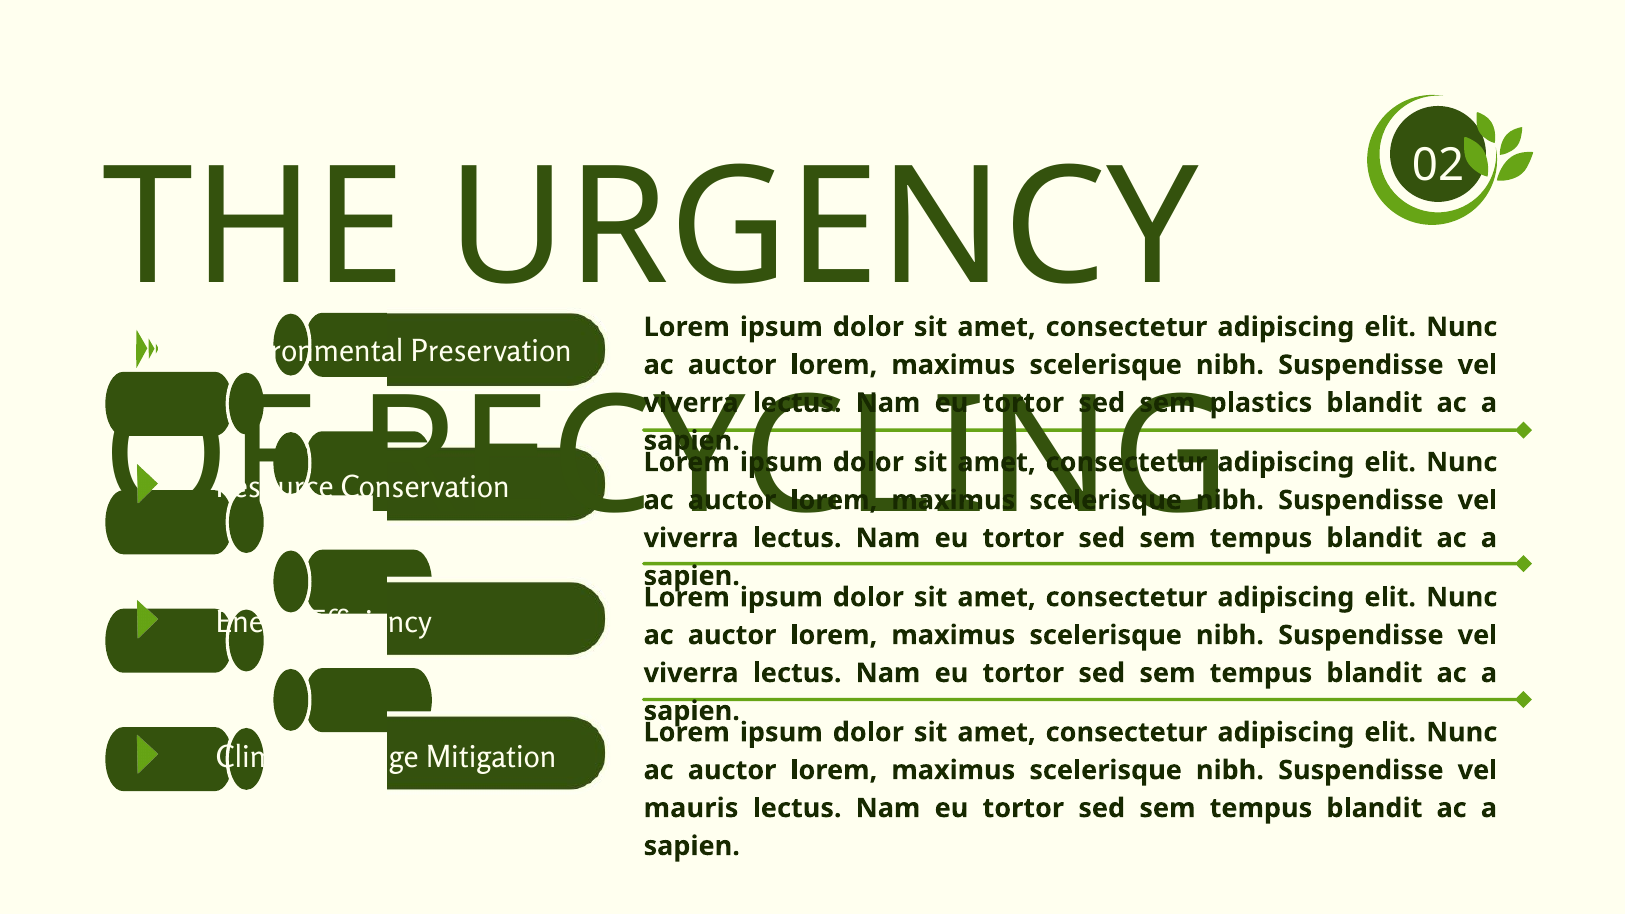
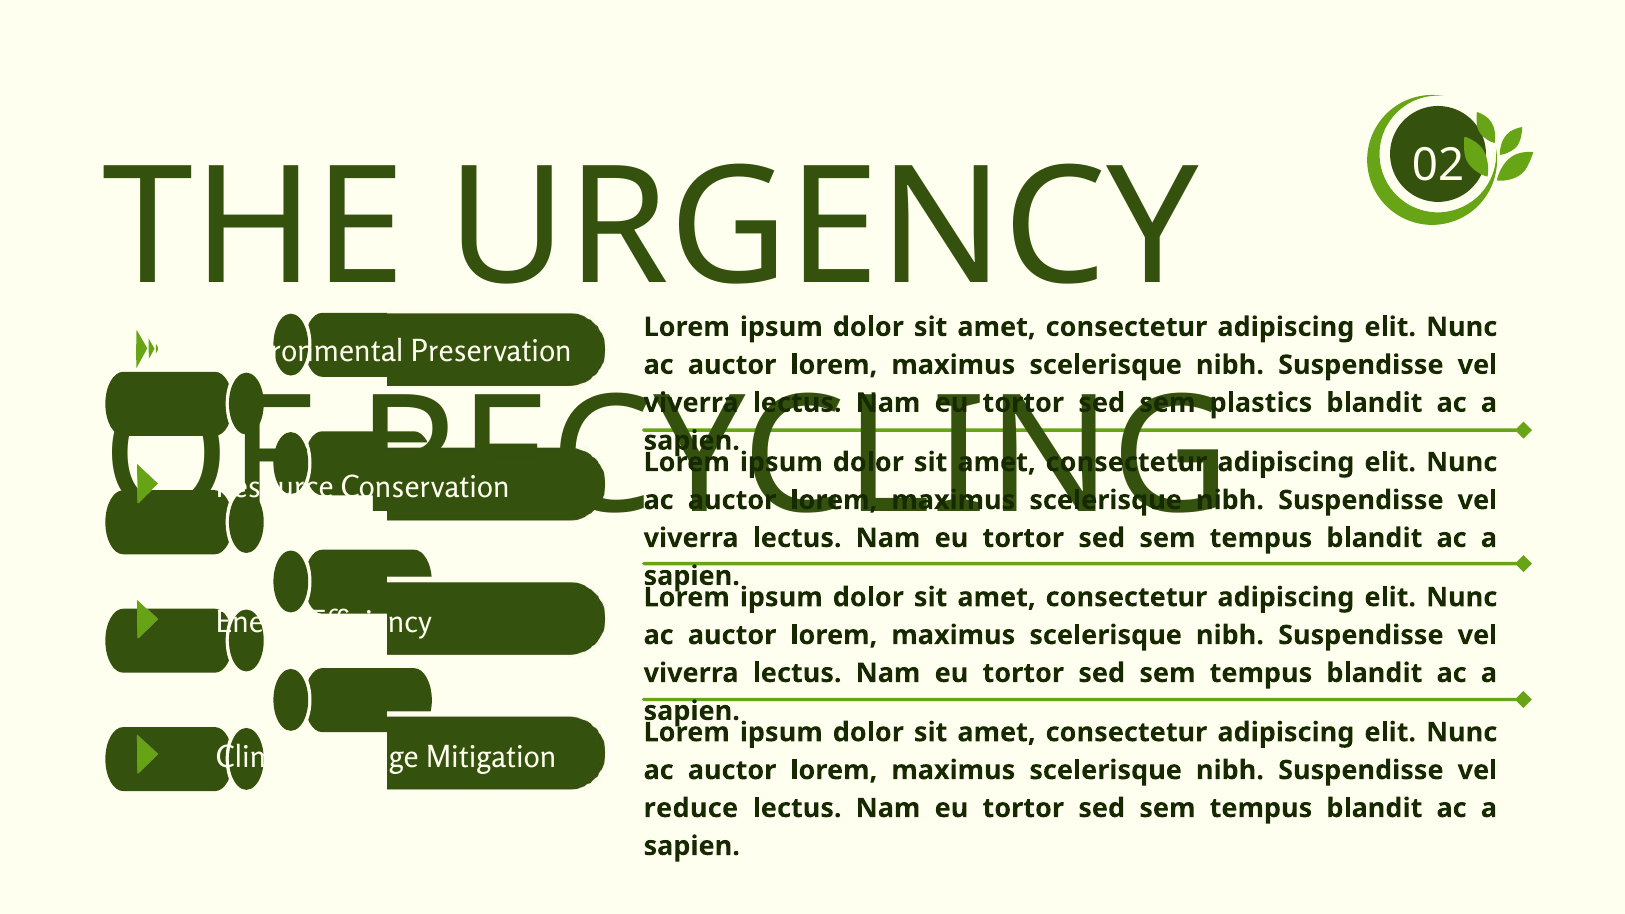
mauris: mauris -> reduce (691, 808)
